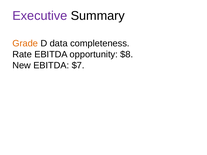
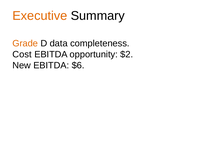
Executive colour: purple -> orange (40, 16)
Rate: Rate -> Cost (22, 54)
$8: $8 -> $2 (127, 54)
$7: $7 -> $6 (78, 65)
